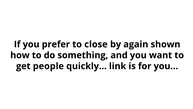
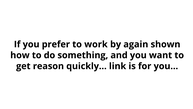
close: close -> work (96, 44)
people: people -> reason (48, 66)
